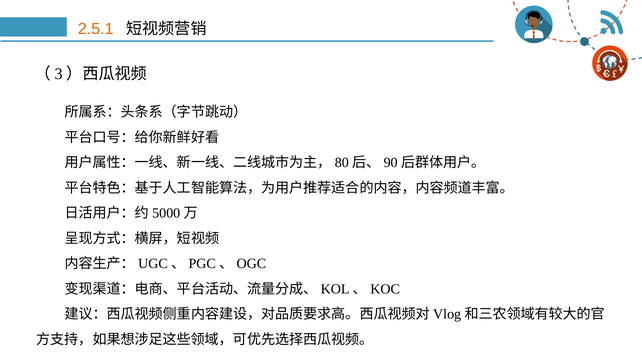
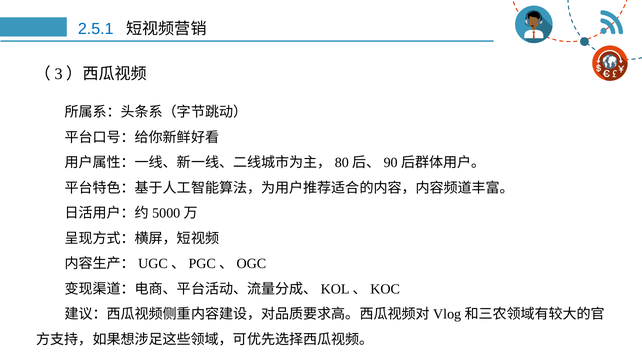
2.5.1 colour: orange -> blue (96, 29)
